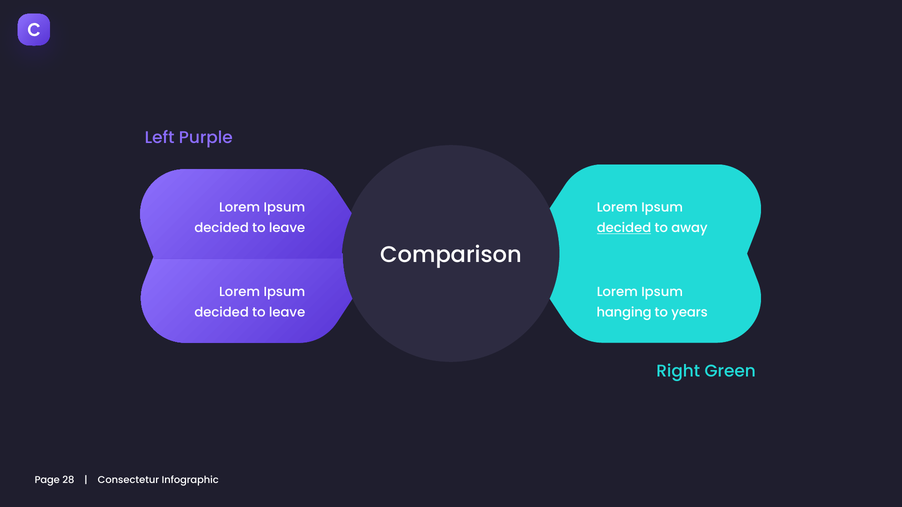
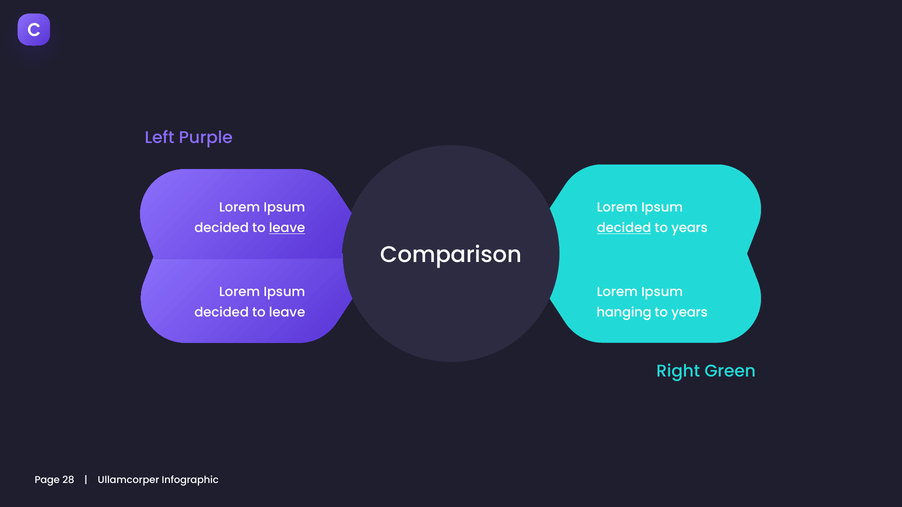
leave underline: none -> present (287, 228)
away: away -> years (690, 228)
Consectetur: Consectetur -> Ullamcorper (128, 480)
